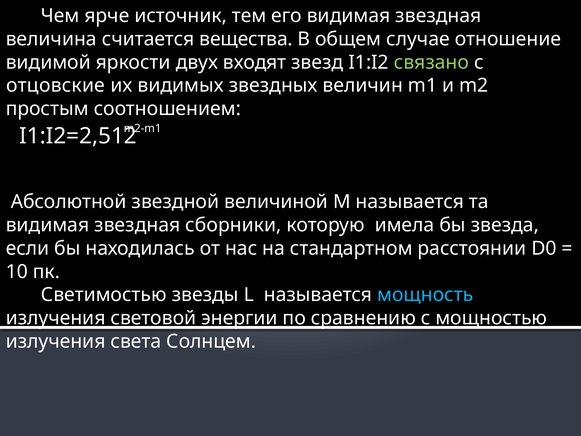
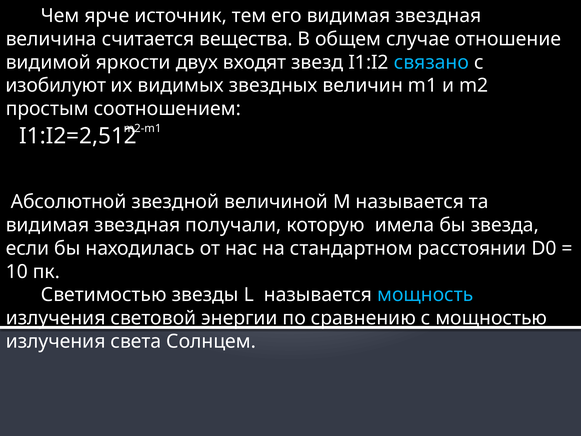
связано colour: light green -> light blue (431, 62)
отцовские: отцовские -> изобилуют (56, 86)
сборники: сборники -> получали (233, 225)
